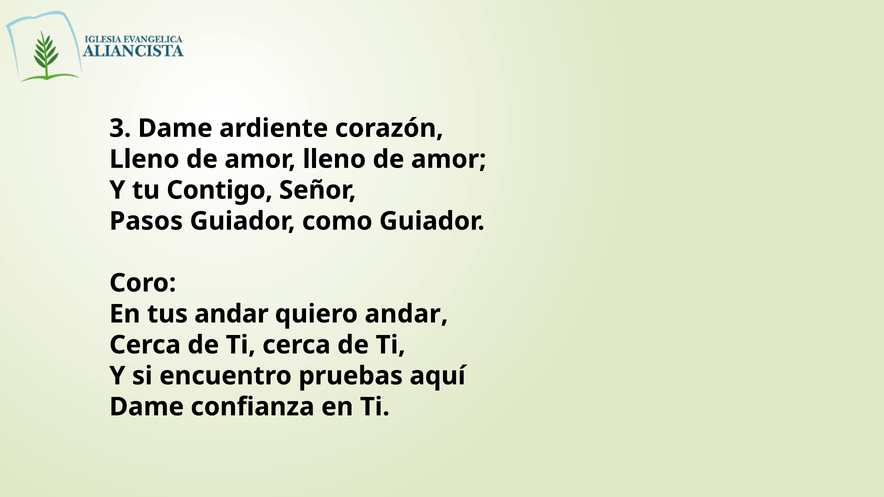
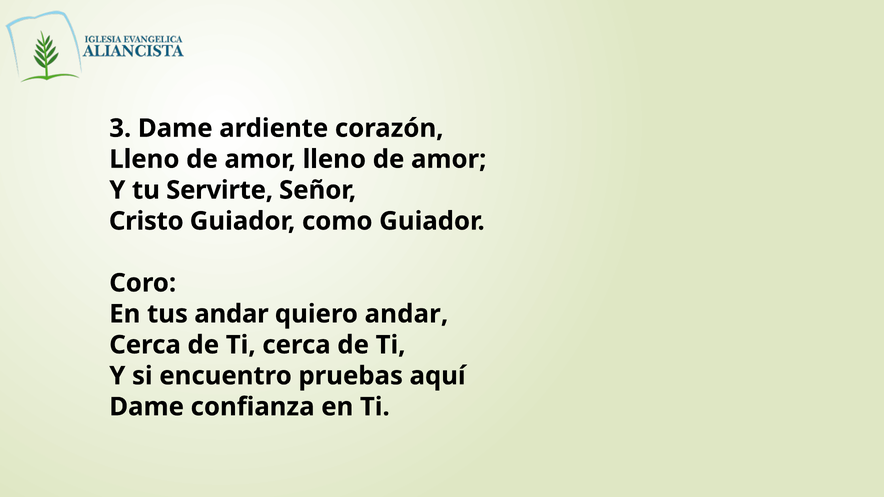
Contigo: Contigo -> Servirte (220, 190)
Pasos: Pasos -> Cristo (146, 221)
